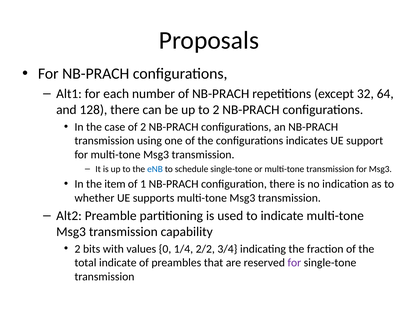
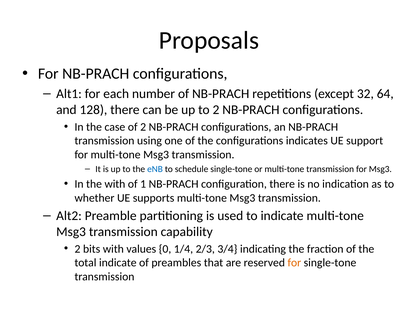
the item: item -> with (115, 184)
2/2: 2/2 -> 2/3 (205, 249)
for colour: purple -> orange (294, 263)
